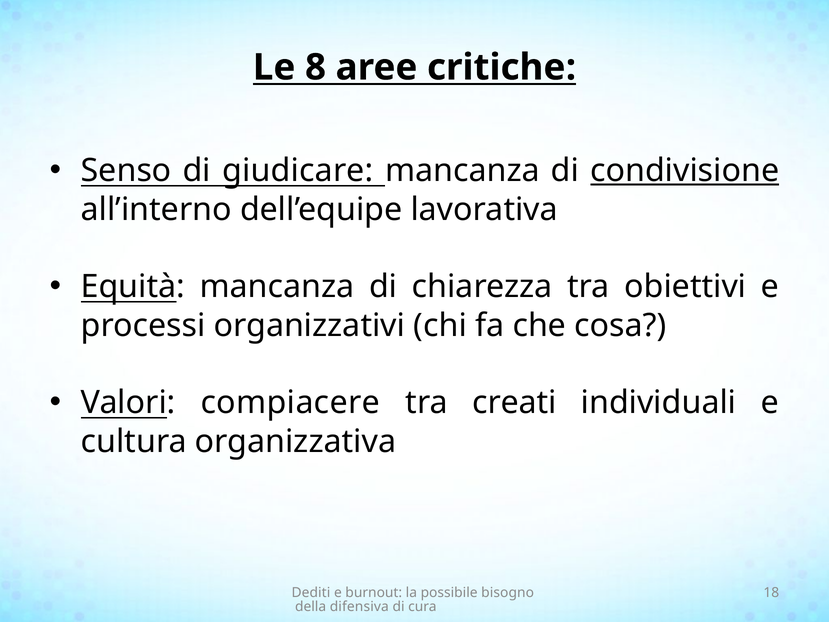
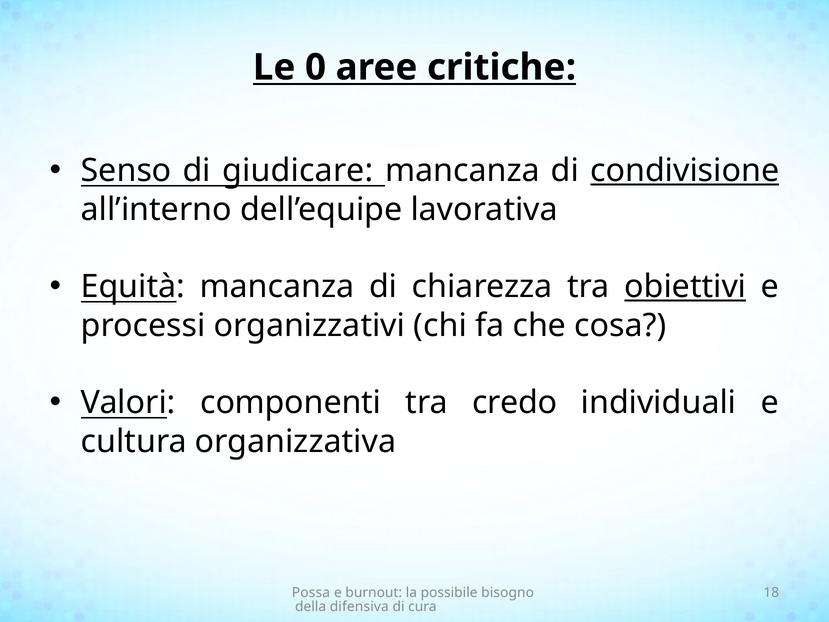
8: 8 -> 0 (316, 67)
obiettivi underline: none -> present (685, 287)
compiacere: compiacere -> componenti (291, 403)
creati: creati -> credo (515, 403)
Dediti: Dediti -> Possa (311, 593)
